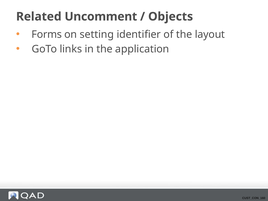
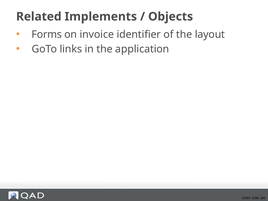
Uncomment: Uncomment -> Implements (101, 17)
setting: setting -> invoice (97, 34)
